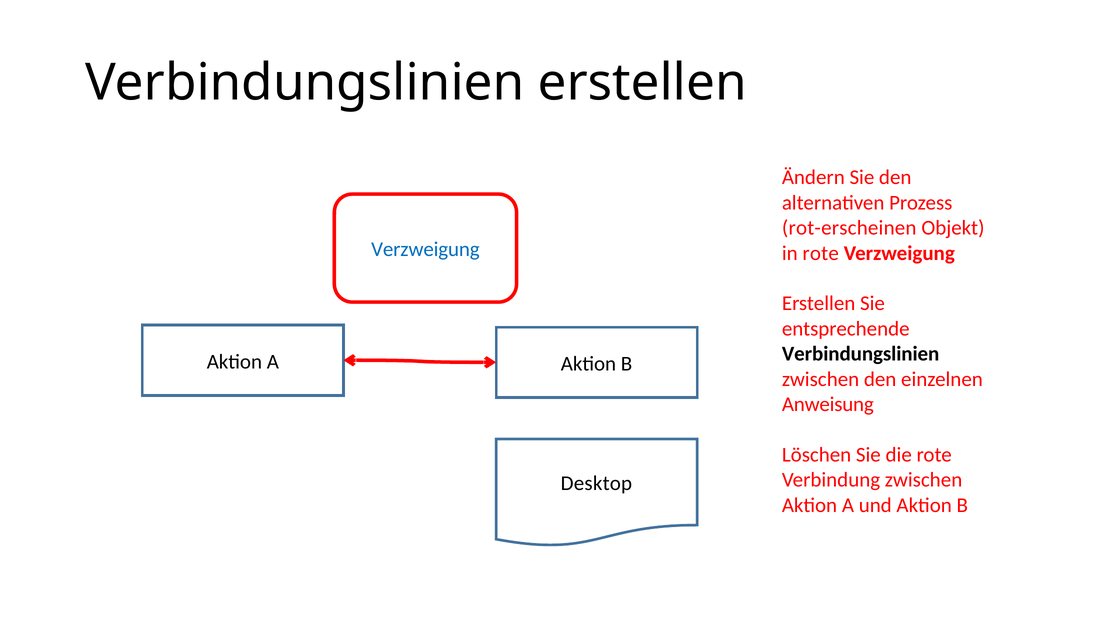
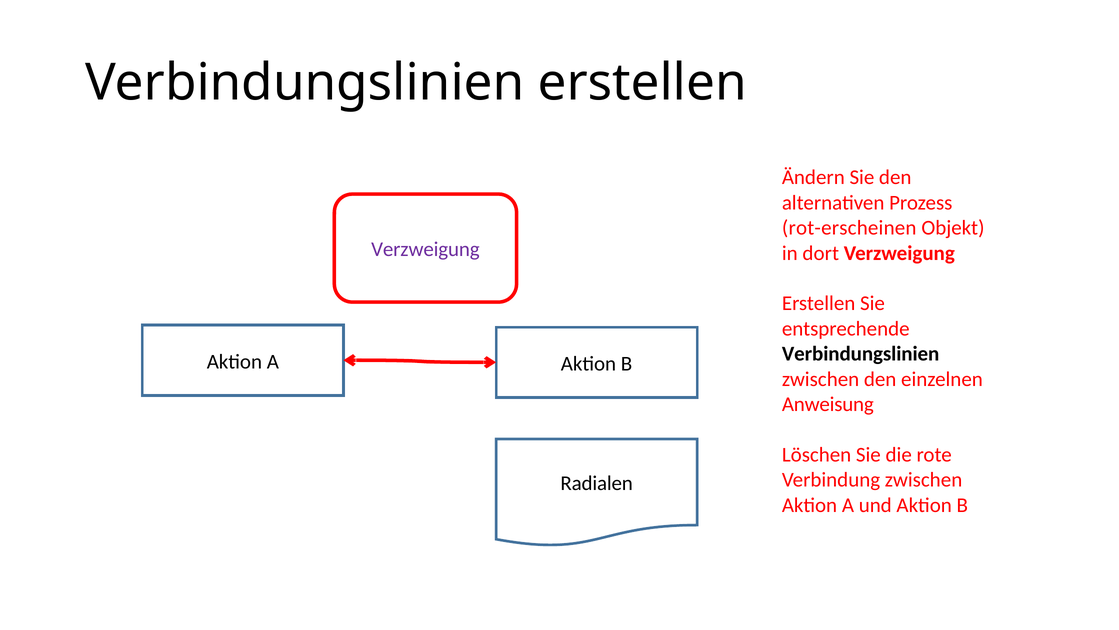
Verzweigung colour: blue -> purple (425, 249)
in rote: rote -> dort (821, 253)
Desktop: Desktop -> Radialen (597, 483)
